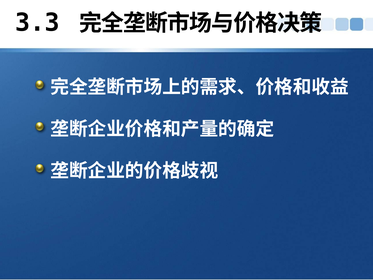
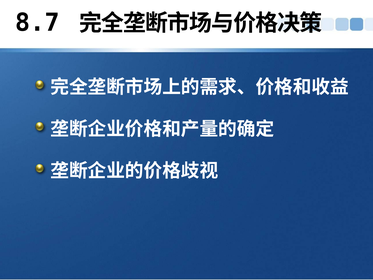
3.3: 3.3 -> 8.7 (37, 23)
